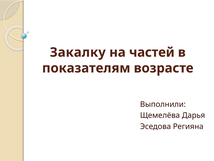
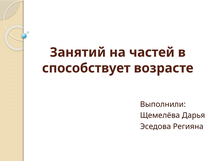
Закалку: Закалку -> Занятий (78, 52)
показателям: показателям -> способствует (86, 68)
